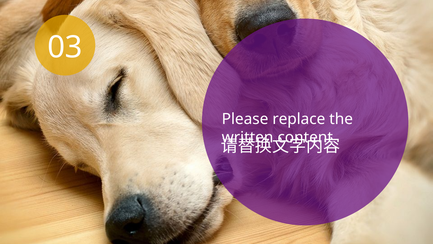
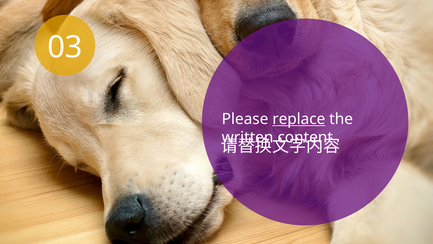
replace underline: none -> present (299, 119)
